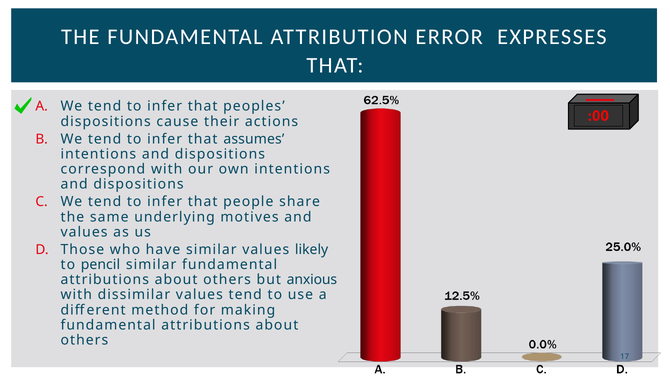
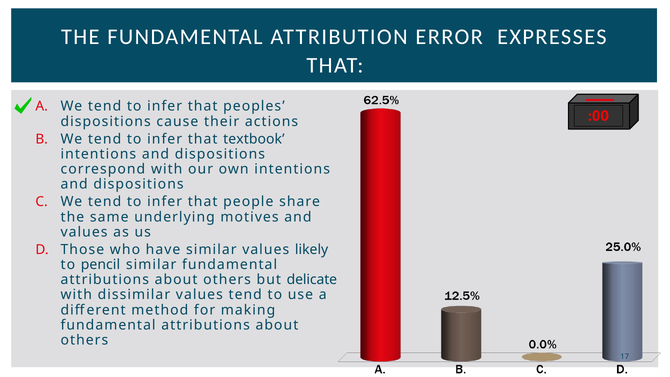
assumes: assumes -> textbook (254, 139)
anxious: anxious -> delicate (312, 280)
